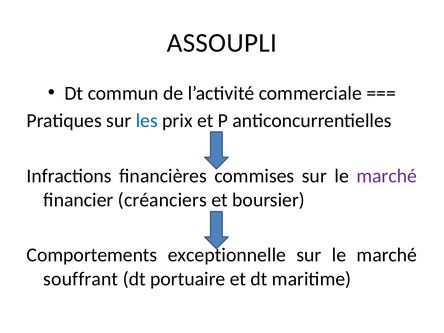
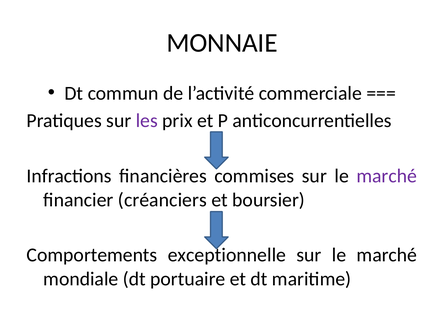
ASSOUPLI: ASSOUPLI -> MONNAIE (222, 43)
les colour: blue -> purple (147, 121)
souffrant: souffrant -> mondiale (81, 279)
